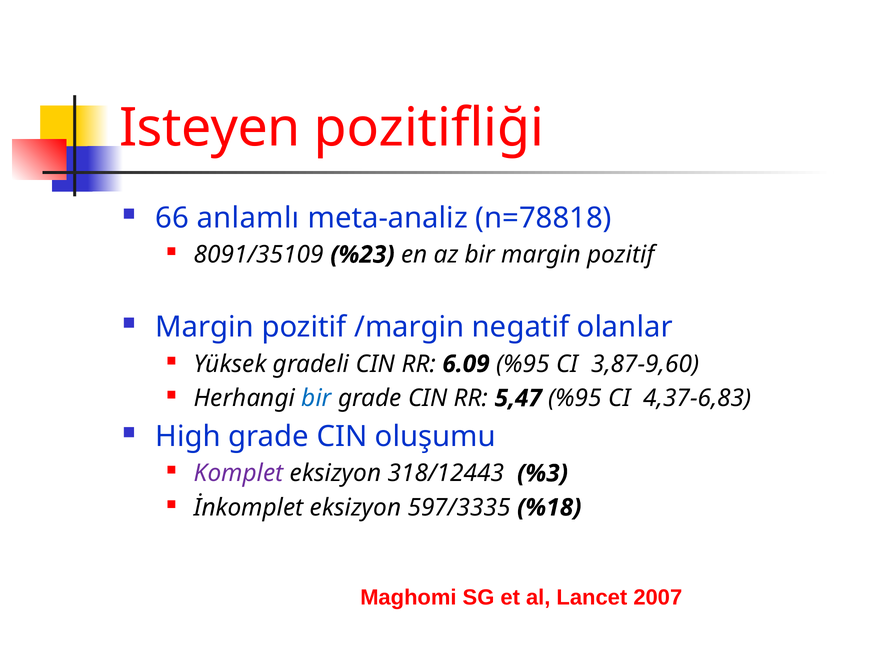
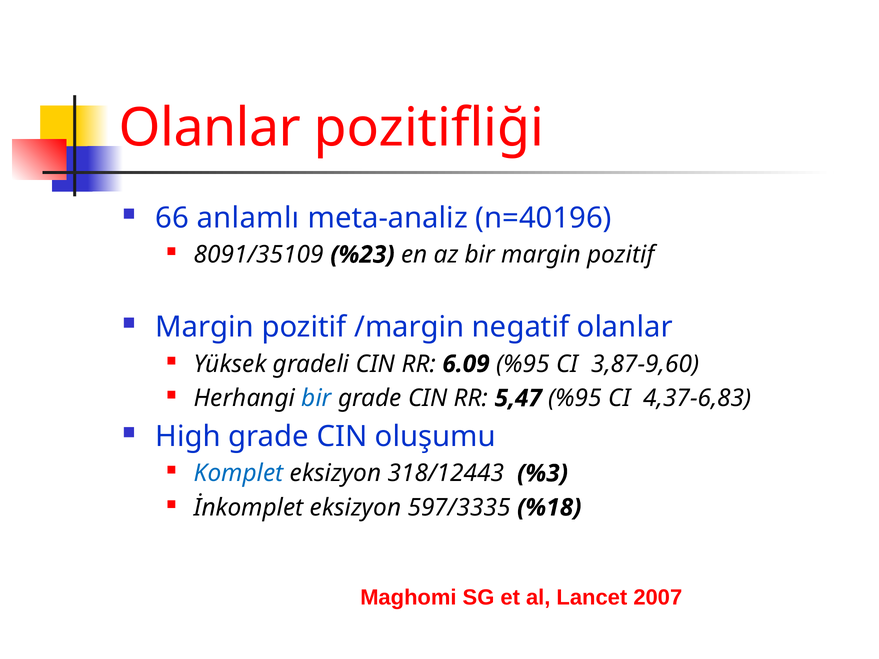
Isteyen: Isteyen -> Olanlar (210, 128)
n=78818: n=78818 -> n=40196 (544, 218)
Komplet colour: purple -> blue (239, 474)
